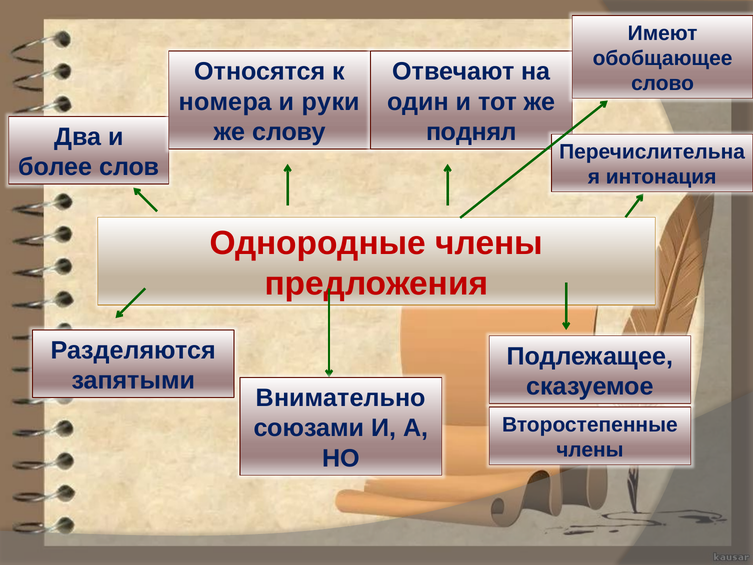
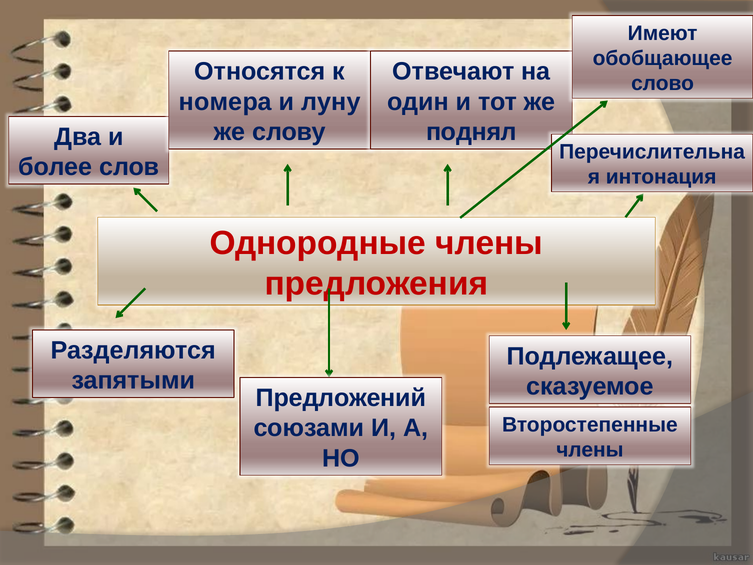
руки: руки -> луну (331, 102)
Внимательно: Внимательно -> Предложений (341, 398)
